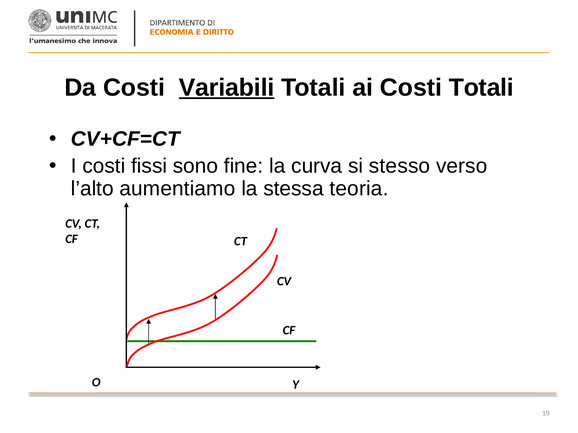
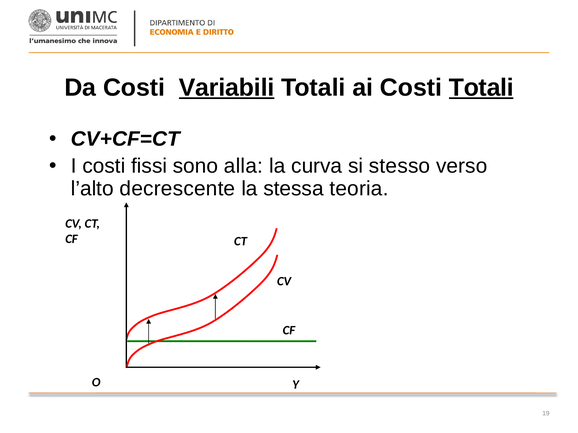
Totali underline: none -> present (481, 88)
fine: fine -> alla (243, 166)
aumentiamo: aumentiamo -> decrescente (177, 189)
